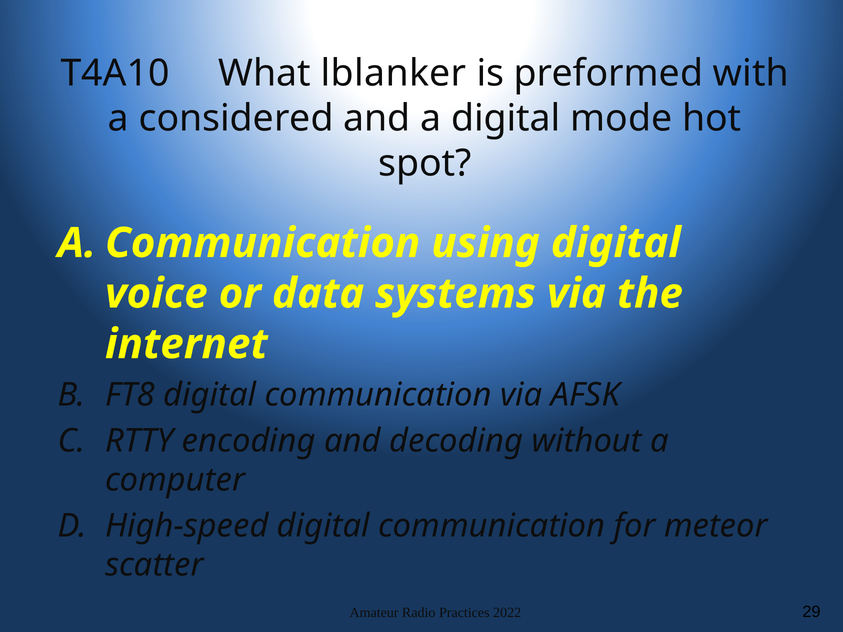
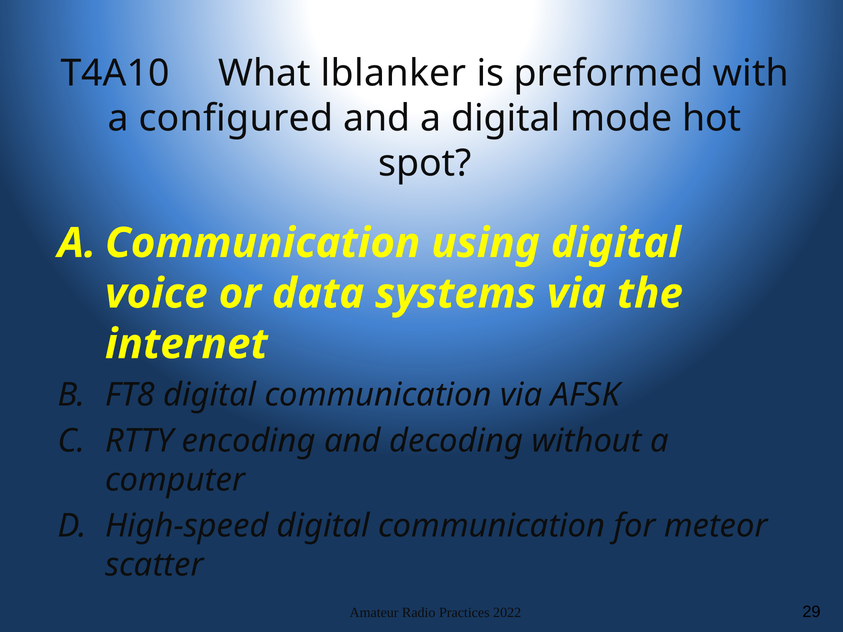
considered: considered -> configured (236, 119)
